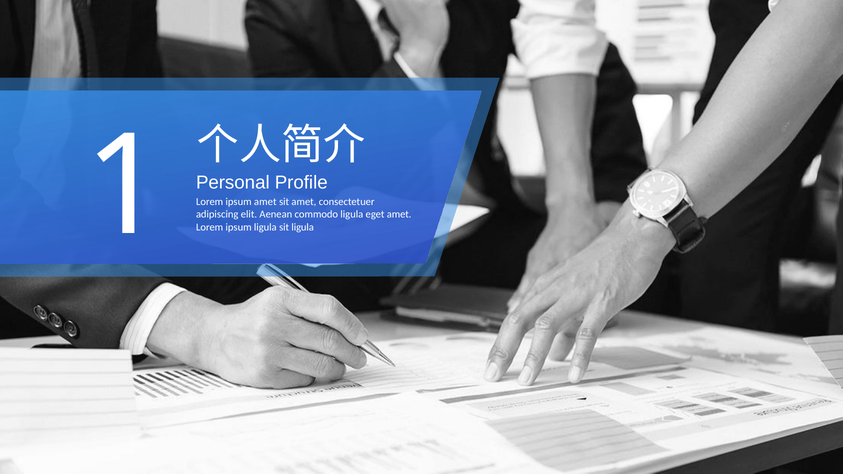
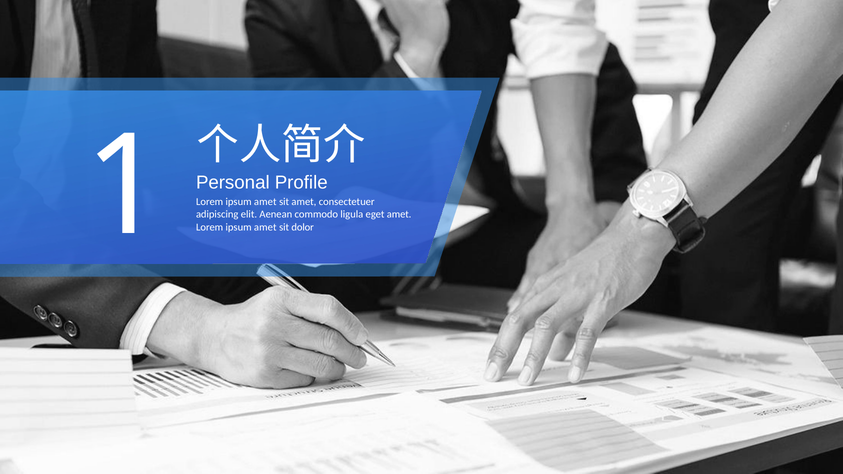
ligula: ligula -> amet (265, 227)
sit ligula: ligula -> dolor (303, 227)
